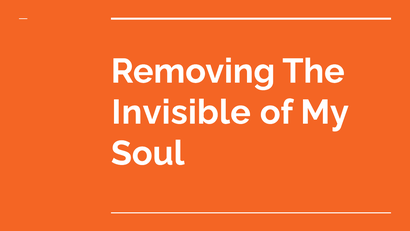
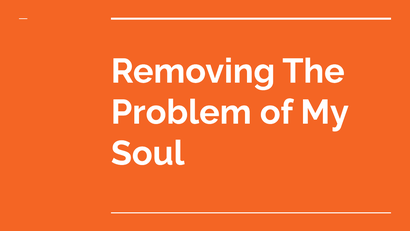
Invisible: Invisible -> Problem (181, 112)
